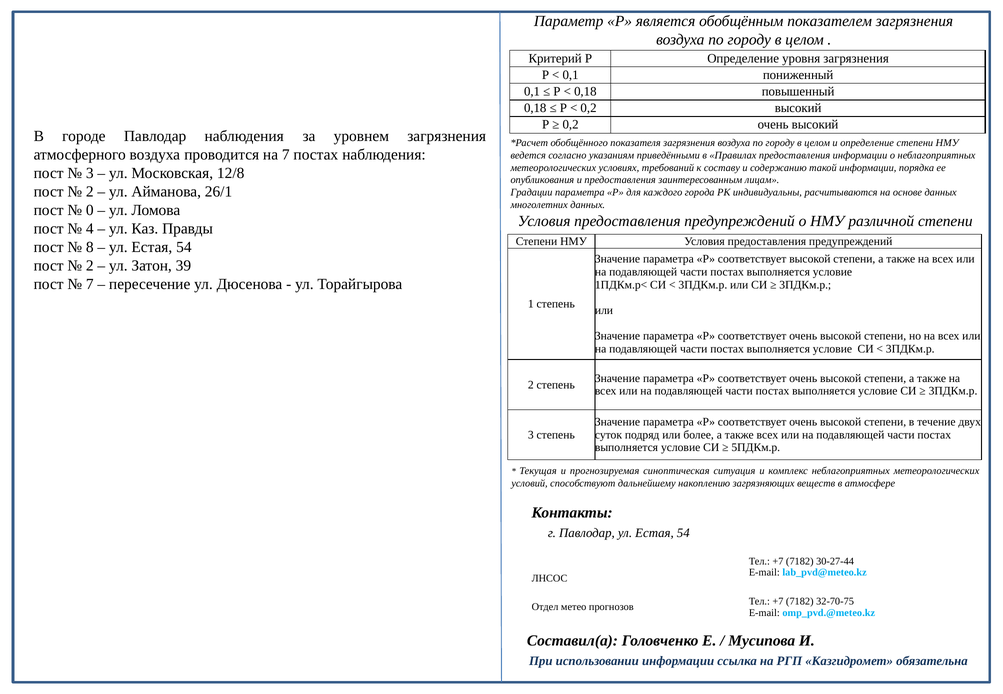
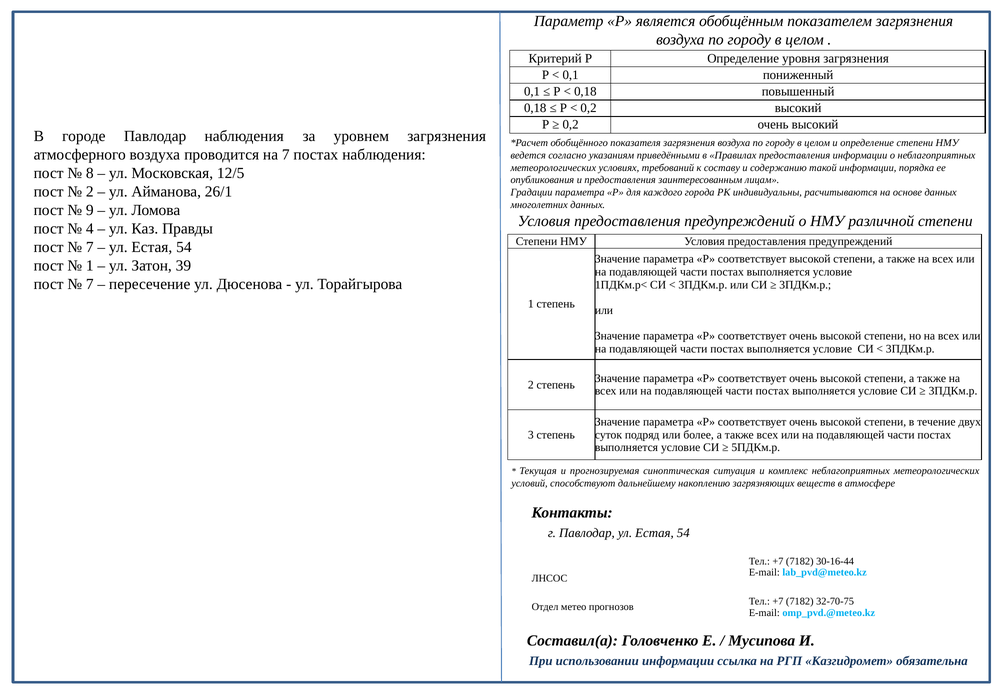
3: 3 -> 8 (90, 173)
12/8: 12/8 -> 12/5 (231, 173)
0: 0 -> 9 (90, 210)
8: 8 -> 7 (90, 247)
2: 2 -> 1 (90, 266)
30-27-44: 30-27-44 -> 30-16-44 (835, 561)
